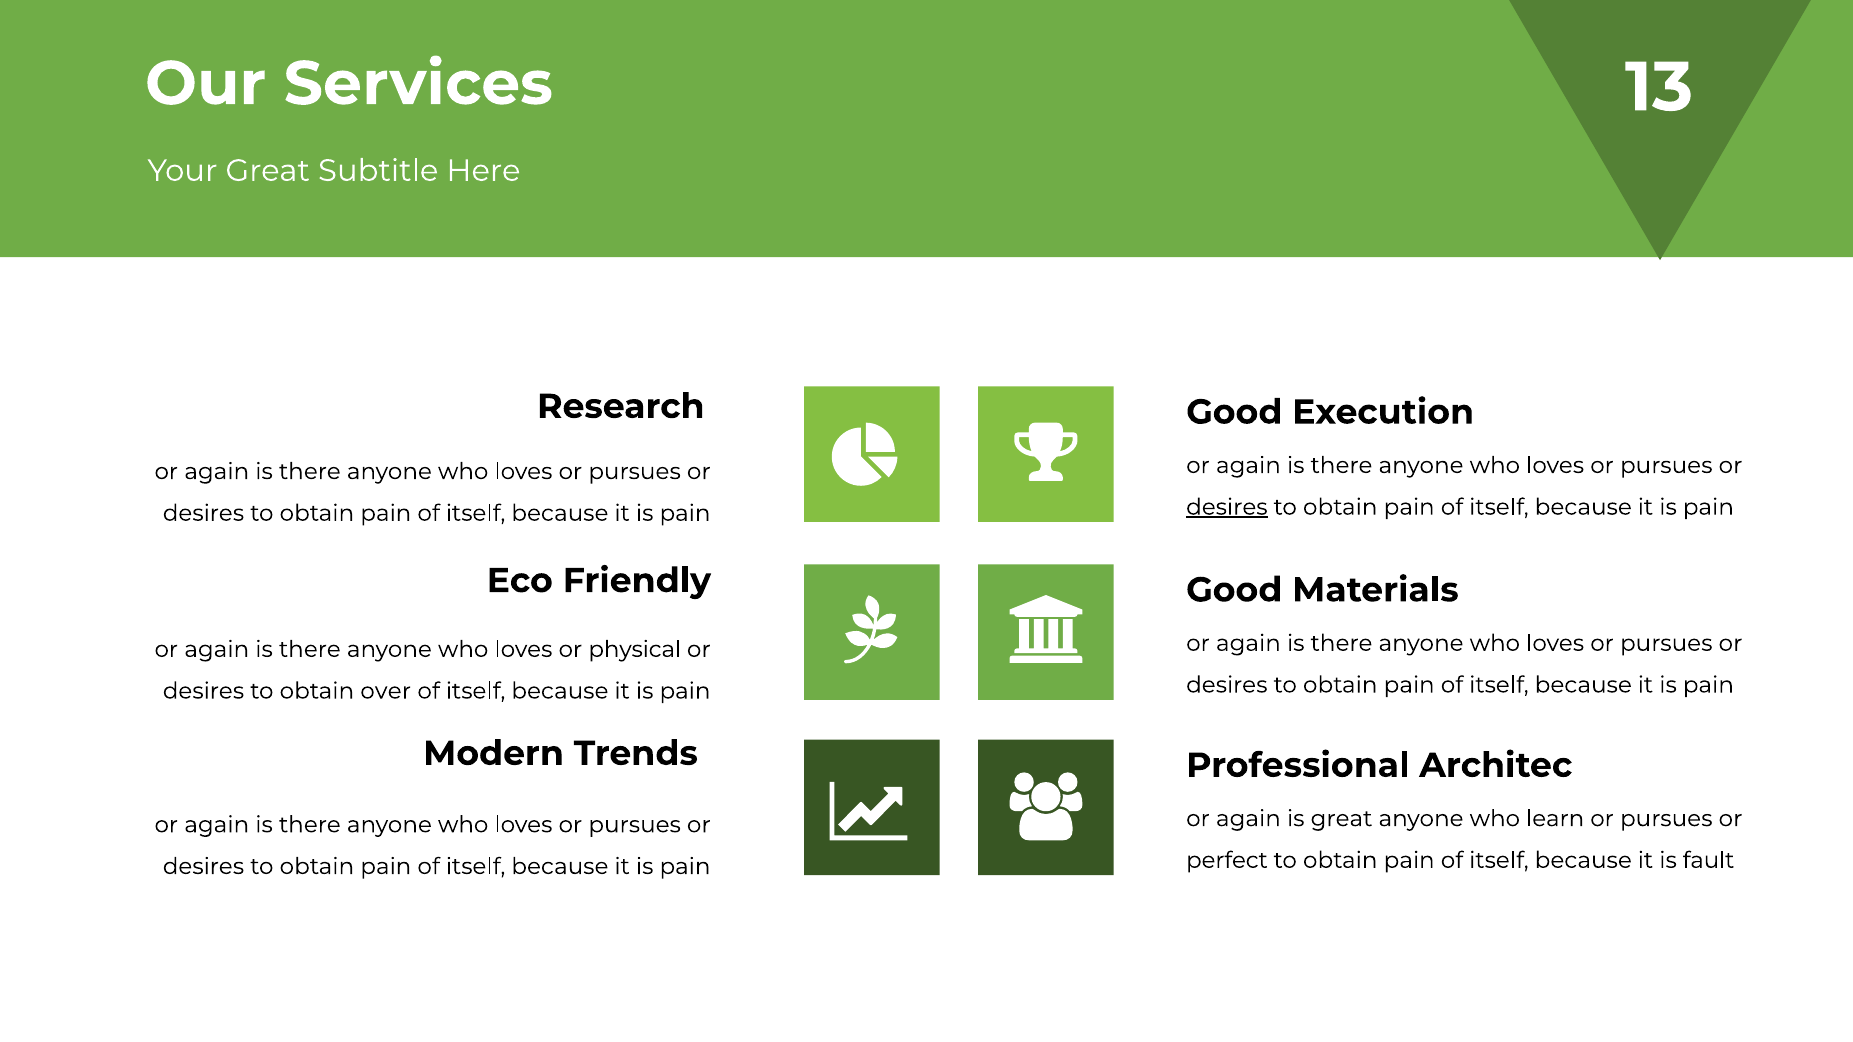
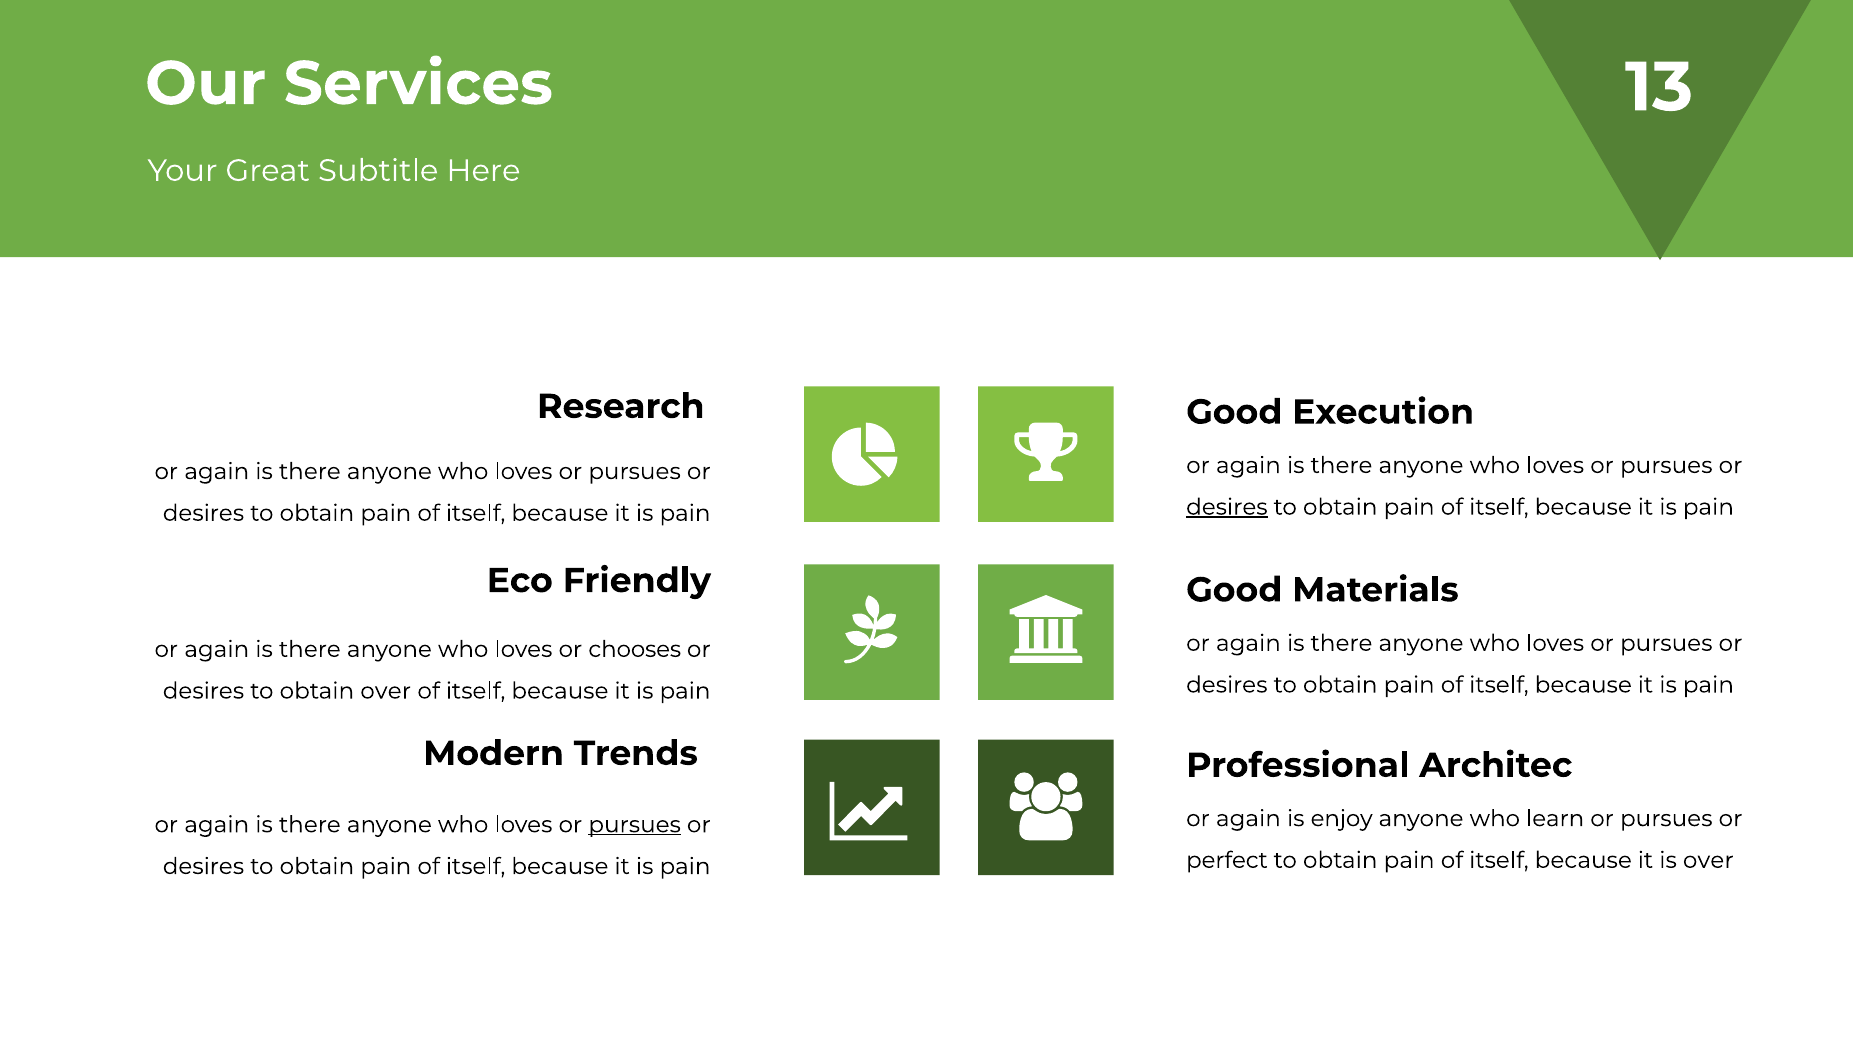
physical: physical -> chooses (635, 649)
is great: great -> enjoy (1342, 819)
pursues underline: none -> present (635, 825)
is fault: fault -> over (1708, 861)
